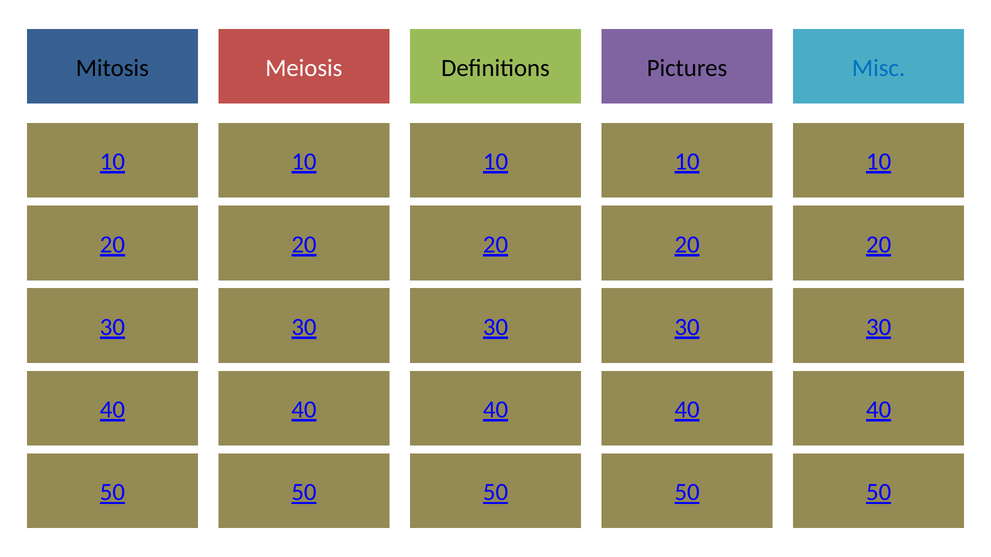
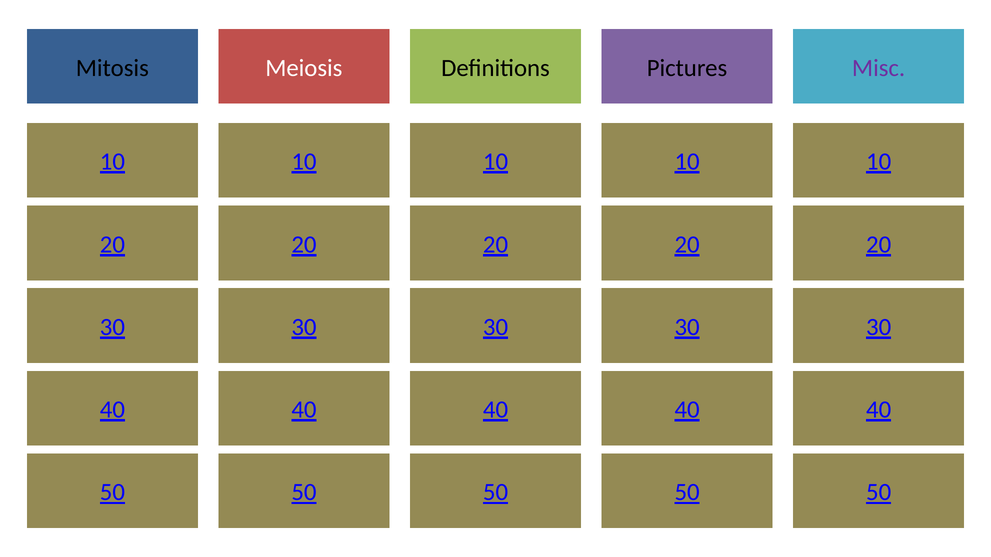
Misc colour: blue -> purple (879, 68)
